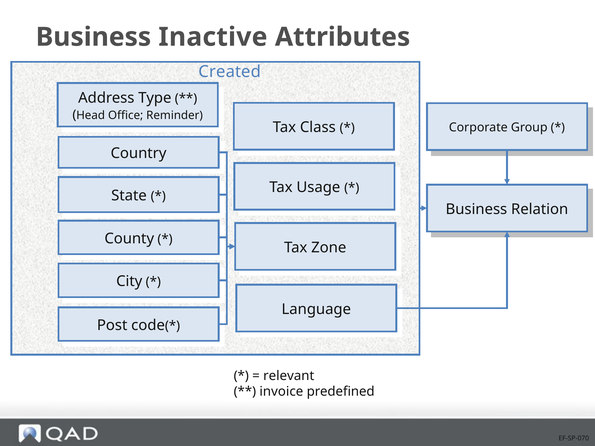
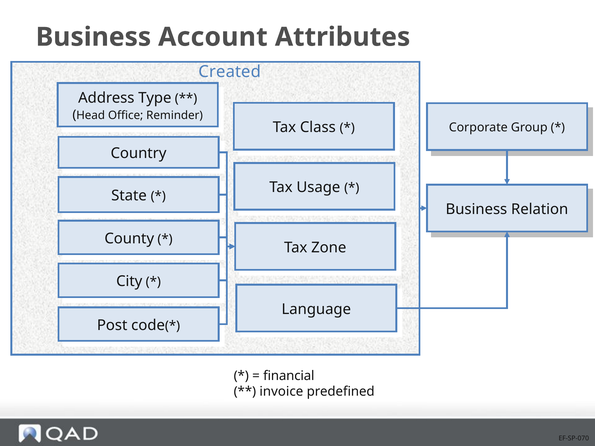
Inactive: Inactive -> Account (213, 37)
relevant: relevant -> financial (289, 376)
